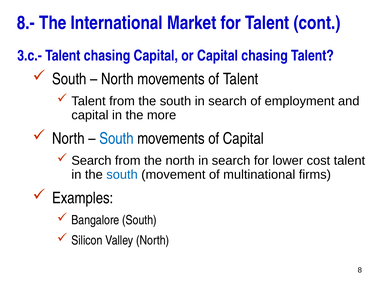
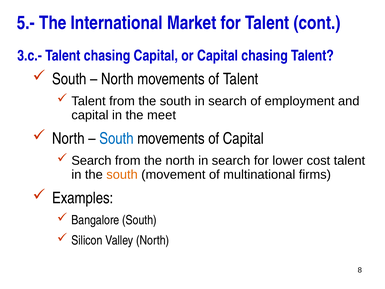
8.-: 8.- -> 5.- (26, 23)
more: more -> meet (162, 115)
south colour: blue -> orange (122, 174)
